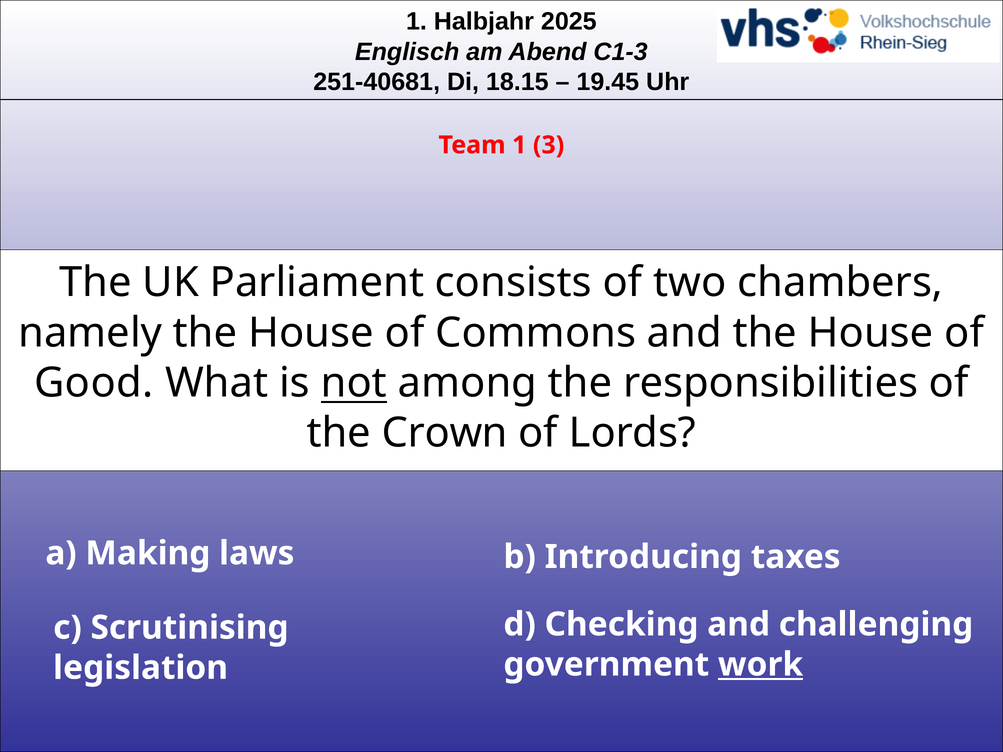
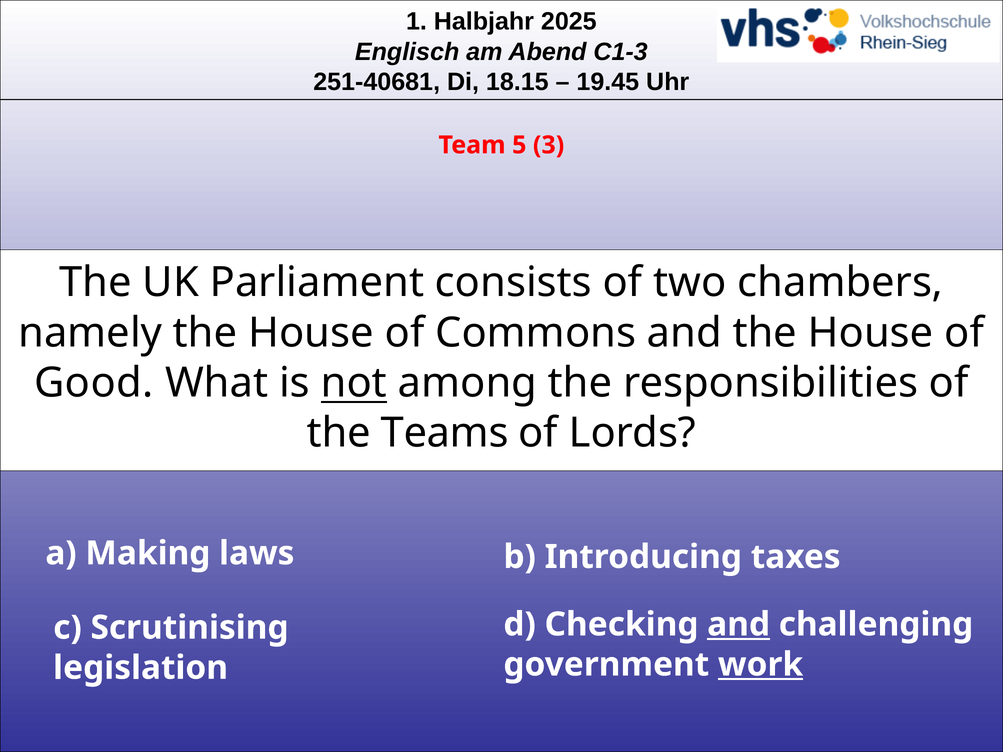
Team 1: 1 -> 5 (519, 145)
Crown: Crown -> Teams (445, 433)
and underline: none -> present (739, 625)
